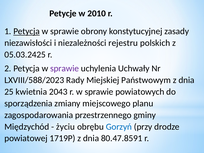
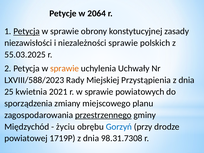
2010: 2010 -> 2064 (97, 13)
niezależności rejestru: rejestru -> sprawie (123, 43)
05.03.2425: 05.03.2425 -> 55.03.2025 (25, 55)
sprawie colour: purple -> orange (65, 68)
Państwowym: Państwowym -> Przystąpienia (146, 80)
2043: 2043 -> 2021 (58, 92)
przestrzennego underline: none -> present (103, 115)
80.47.8591: 80.47.8591 -> 98.31.7308 (122, 138)
